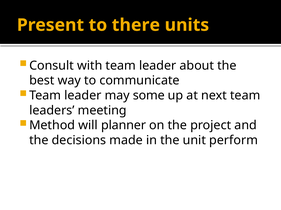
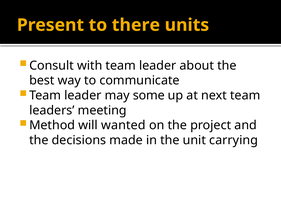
planner: planner -> wanted (123, 126)
perform: perform -> carrying (234, 141)
